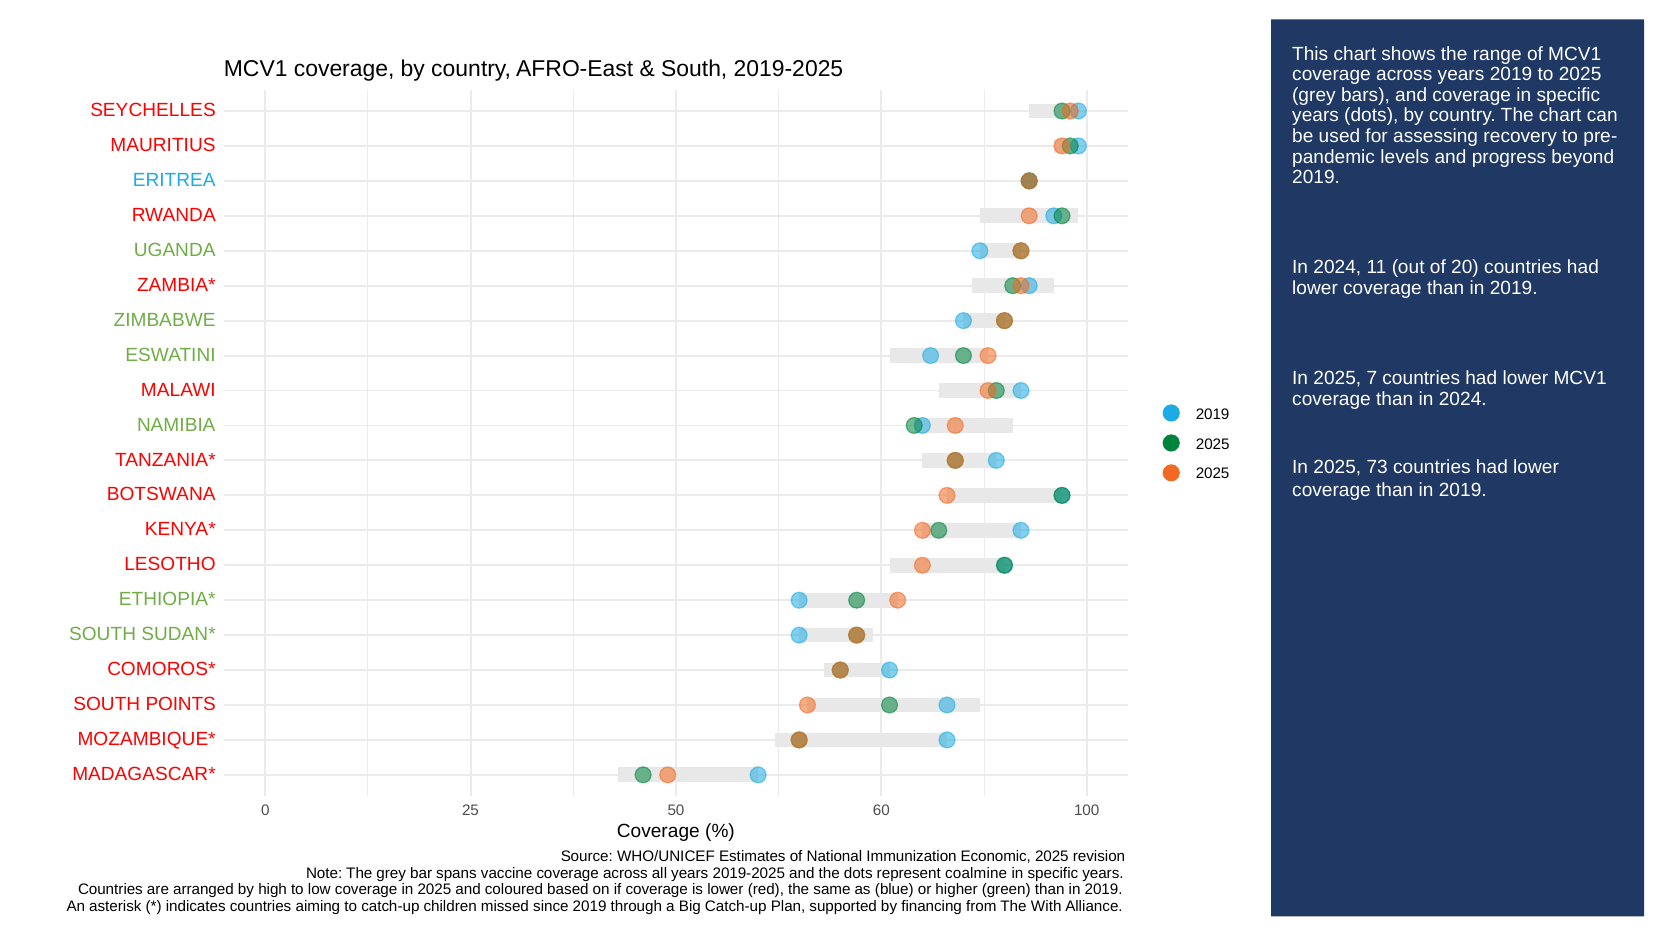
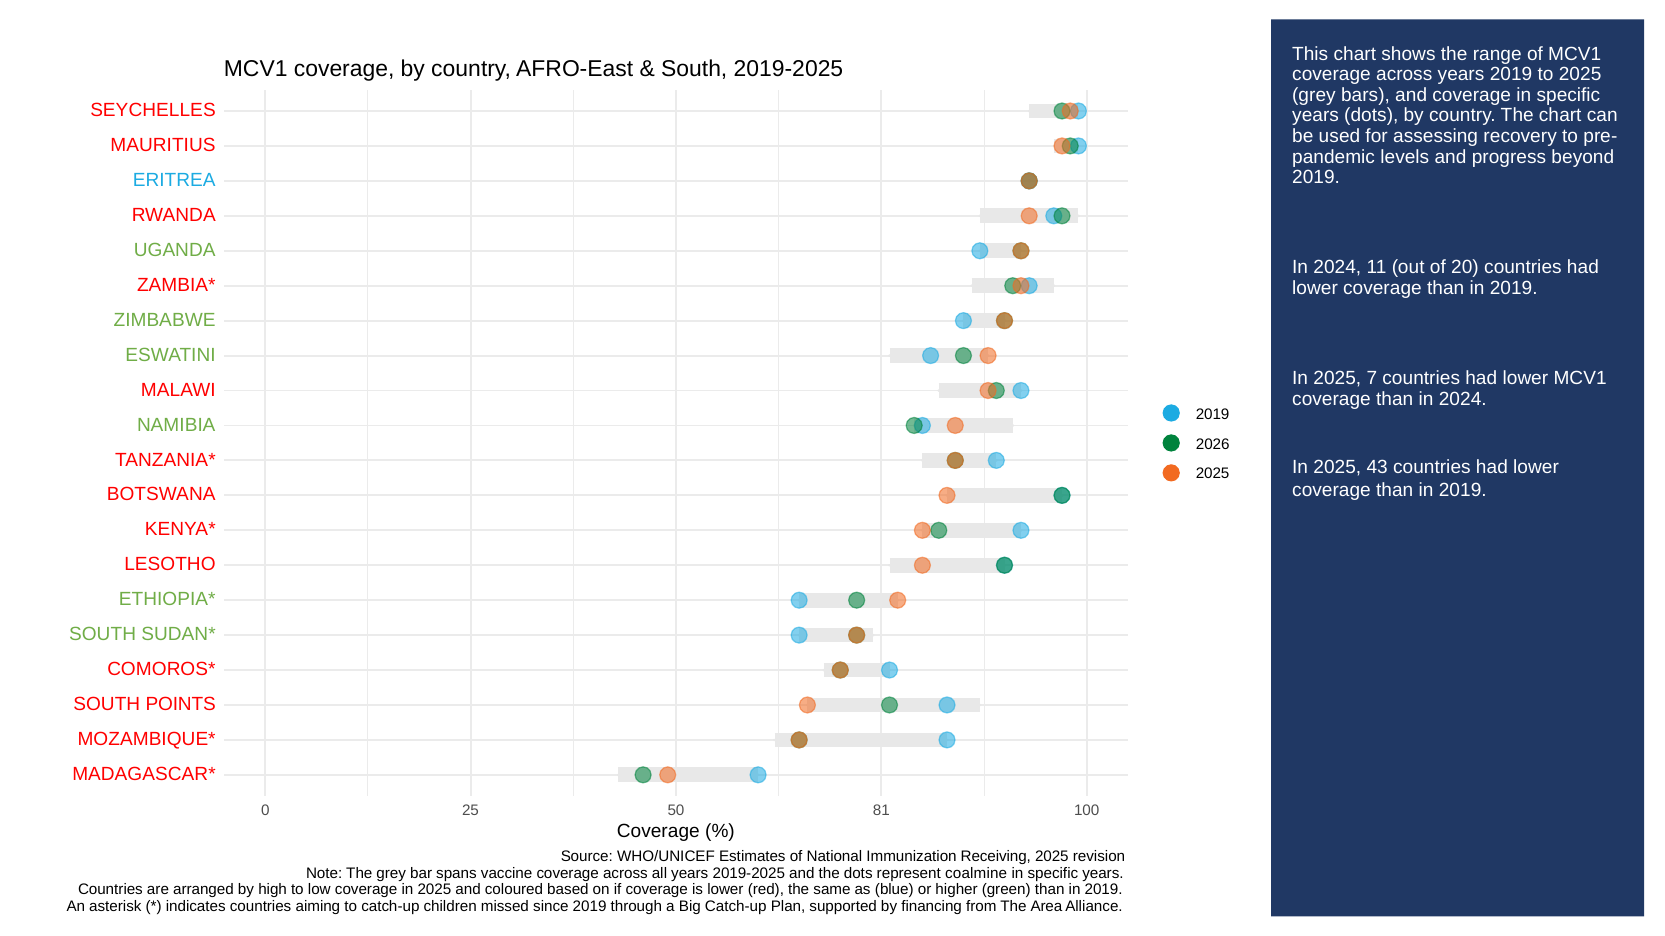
2025: 2025 -> 2026 (1213, 444)
73: 73 -> 43 (1377, 468)
60: 60 -> 81 (881, 811)
Economic: Economic -> Receiving (996, 857)
With: With -> Area (1046, 907)
